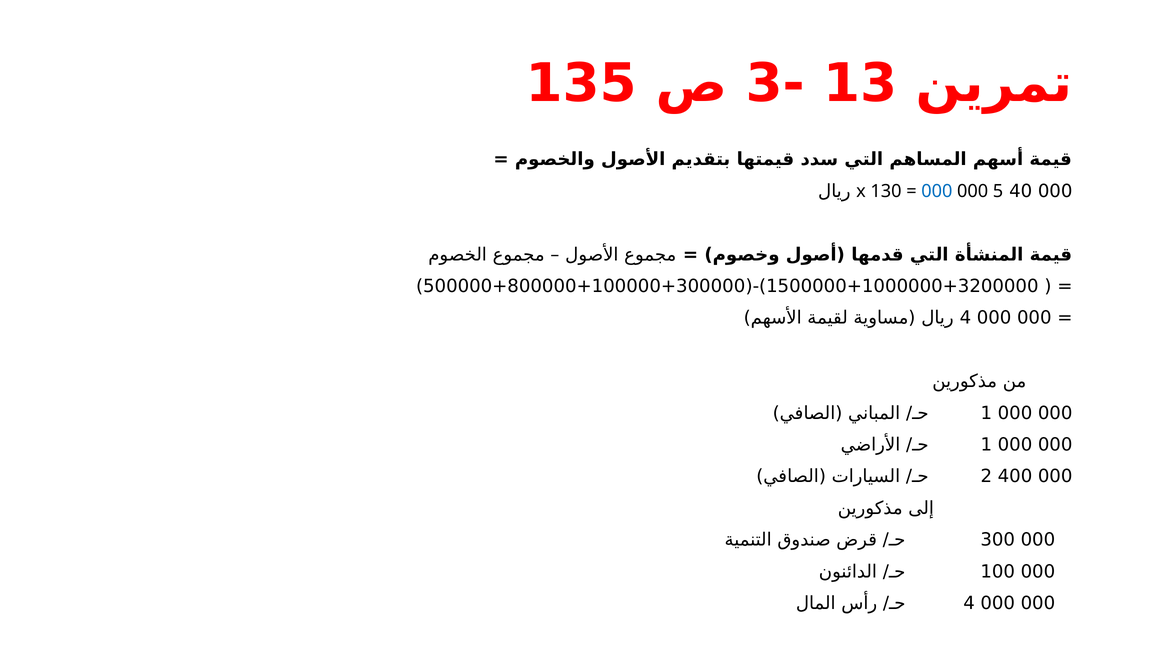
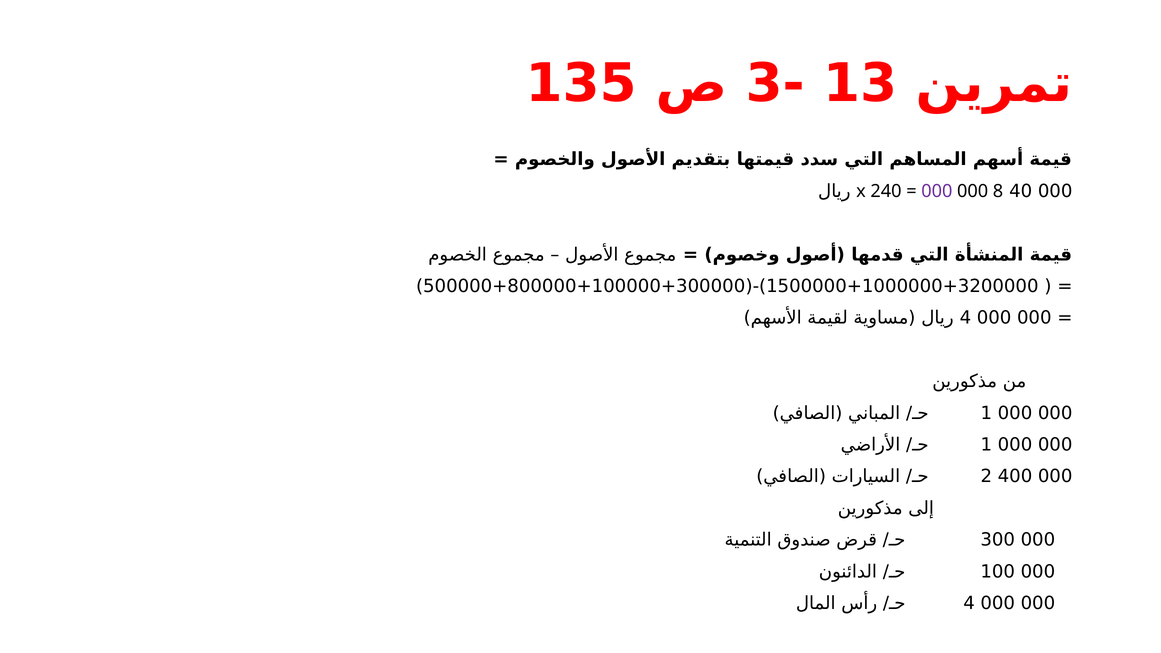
130: 130 -> 240 (886, 191)
000 colour: blue -> purple (937, 191)
5: 5 -> 8 (998, 191)
